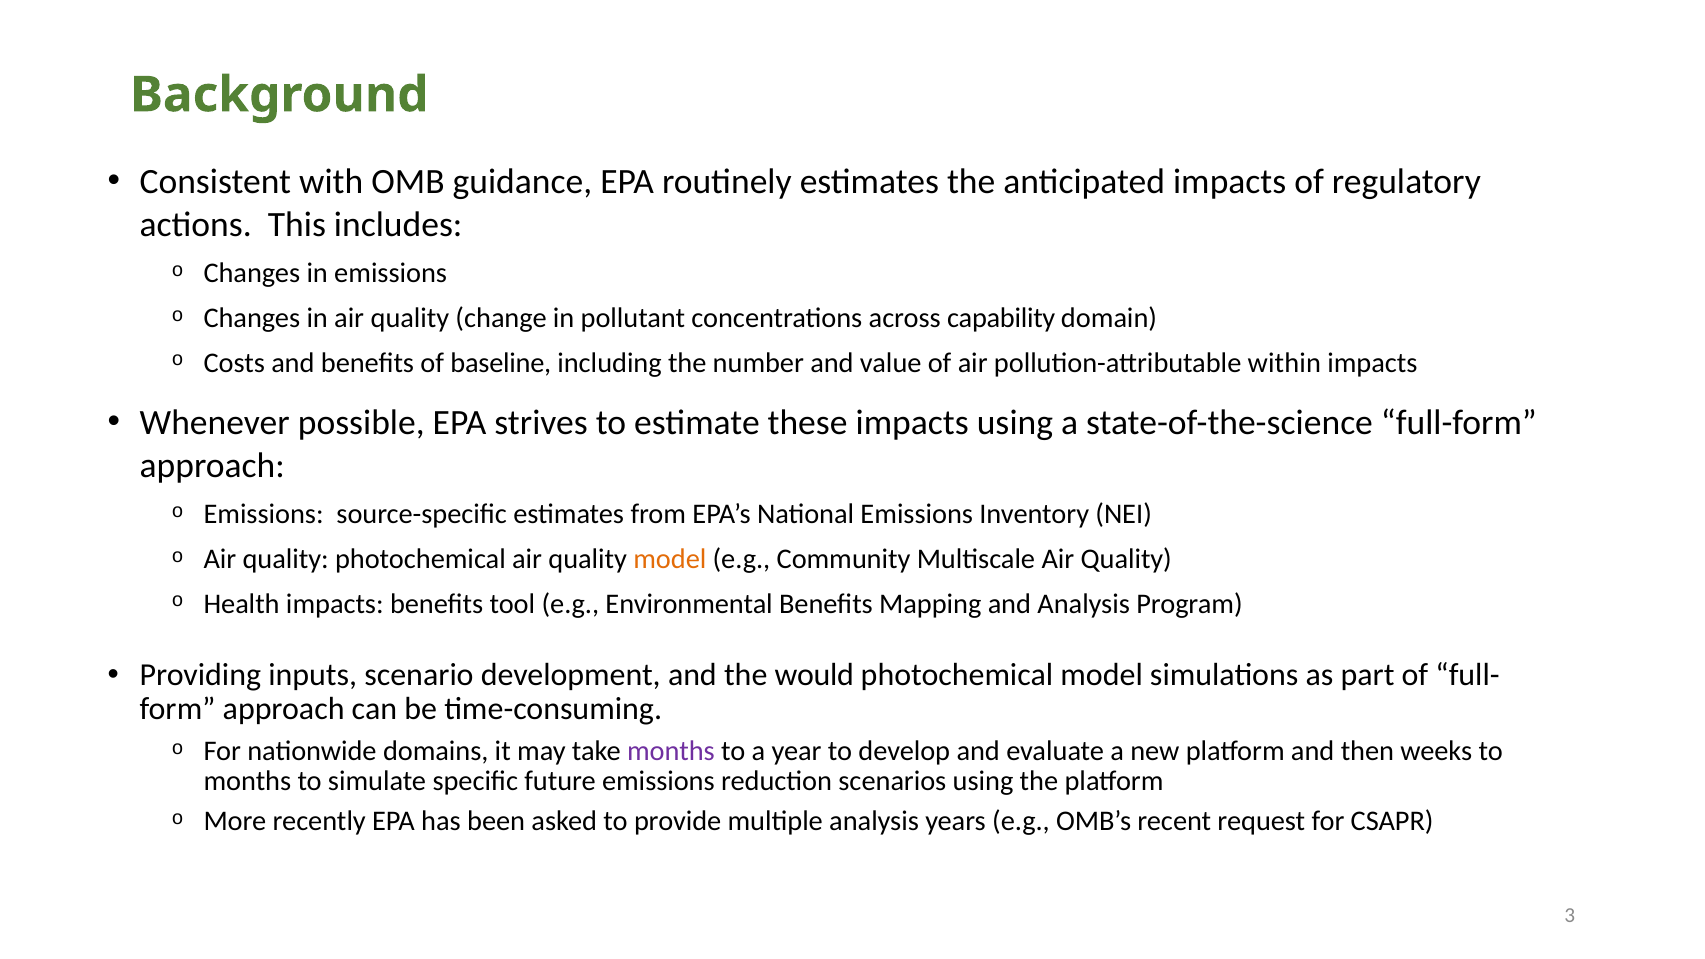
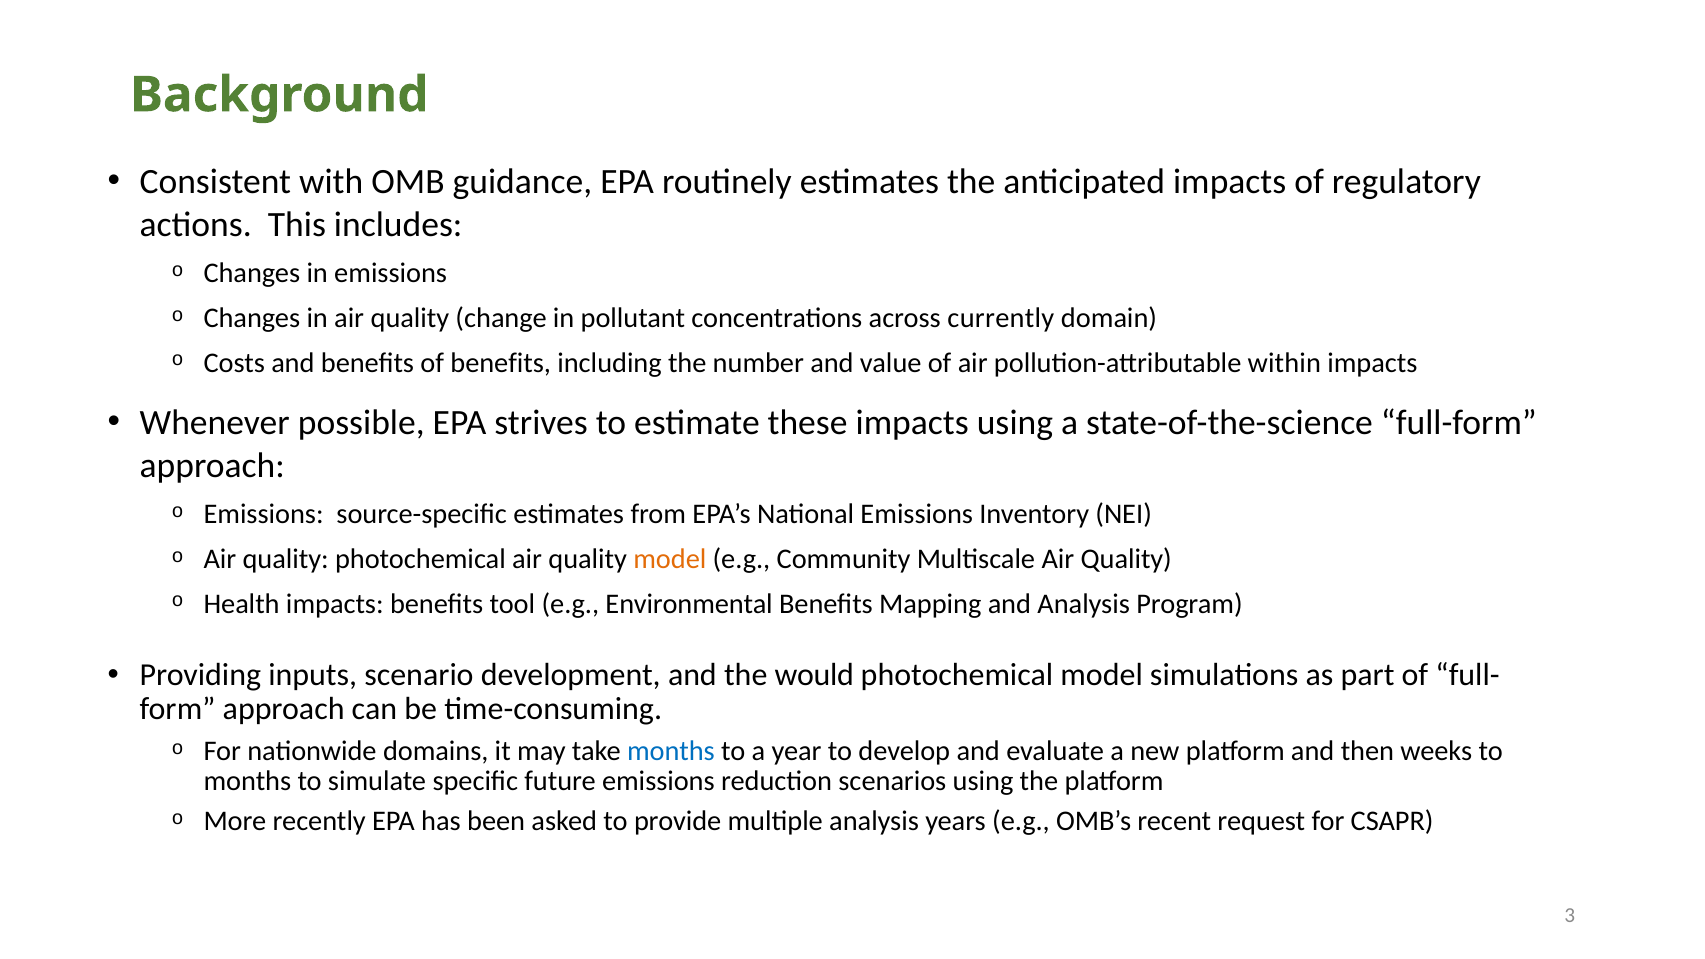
capability: capability -> currently (1001, 318)
of baseline: baseline -> benefits (501, 363)
months colour: purple -> blue (671, 751)
